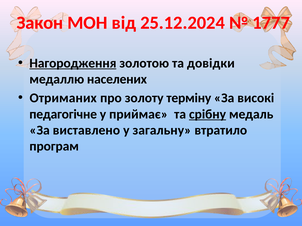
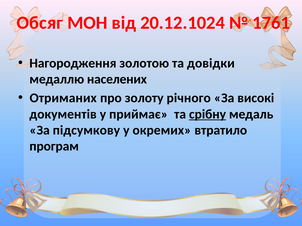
Закон: Закон -> Обсяг (40, 23)
25.12.2024: 25.12.2024 -> 20.12.1024 (183, 23)
1777: 1777 -> 1761 (271, 23)
Нагородження underline: present -> none (73, 63)
терміну: терміну -> річного (189, 98)
педагогічне: педагогічне -> документів (63, 114)
виставлено: виставлено -> підсумкову (86, 130)
загальну: загальну -> окремих (162, 130)
